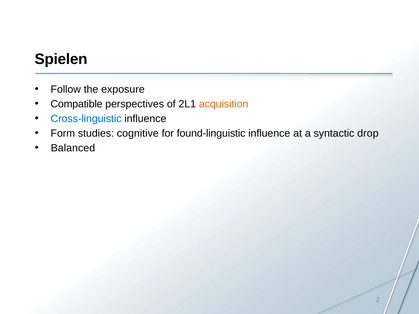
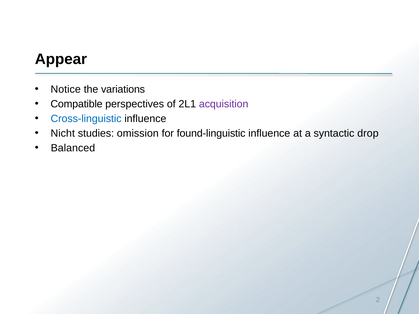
Spielen: Spielen -> Appear (61, 59)
Follow: Follow -> Notice (66, 89)
exposure: exposure -> variations (123, 89)
acquisition colour: orange -> purple (224, 104)
Form: Form -> Nicht (63, 133)
cognitive: cognitive -> omission (138, 133)
